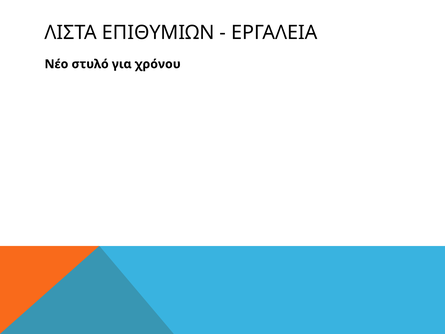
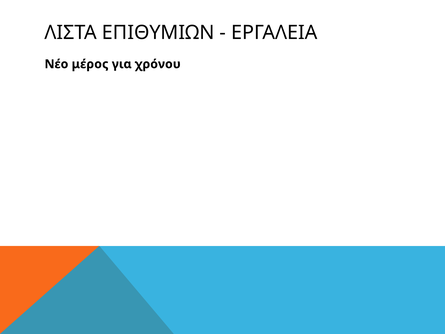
στυλό: στυλό -> μέρος (90, 64)
